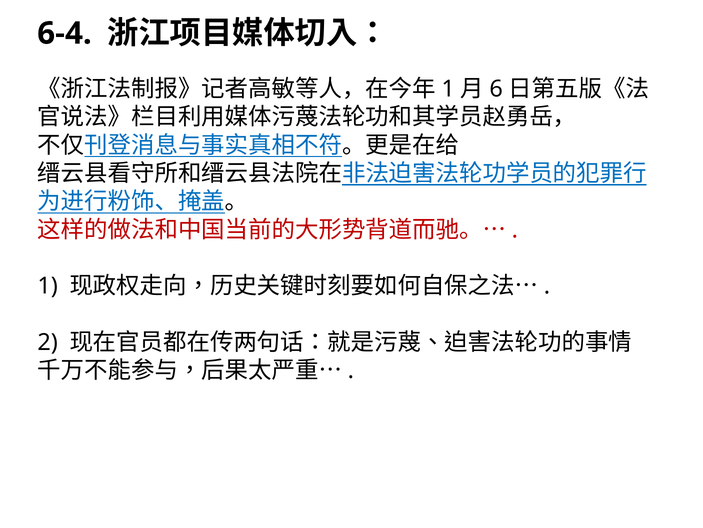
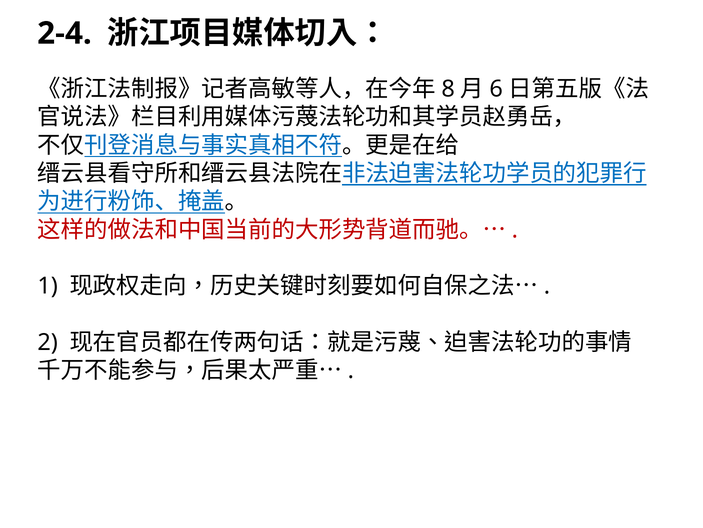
6-4: 6-4 -> 2-4 (64, 33)
1: 1 -> 8 (448, 89)
